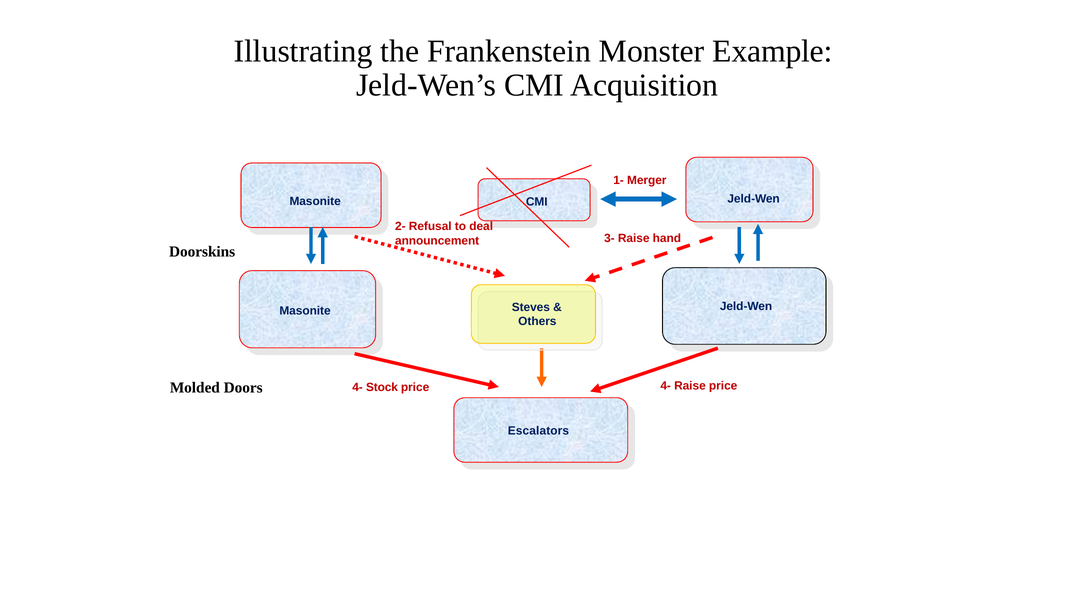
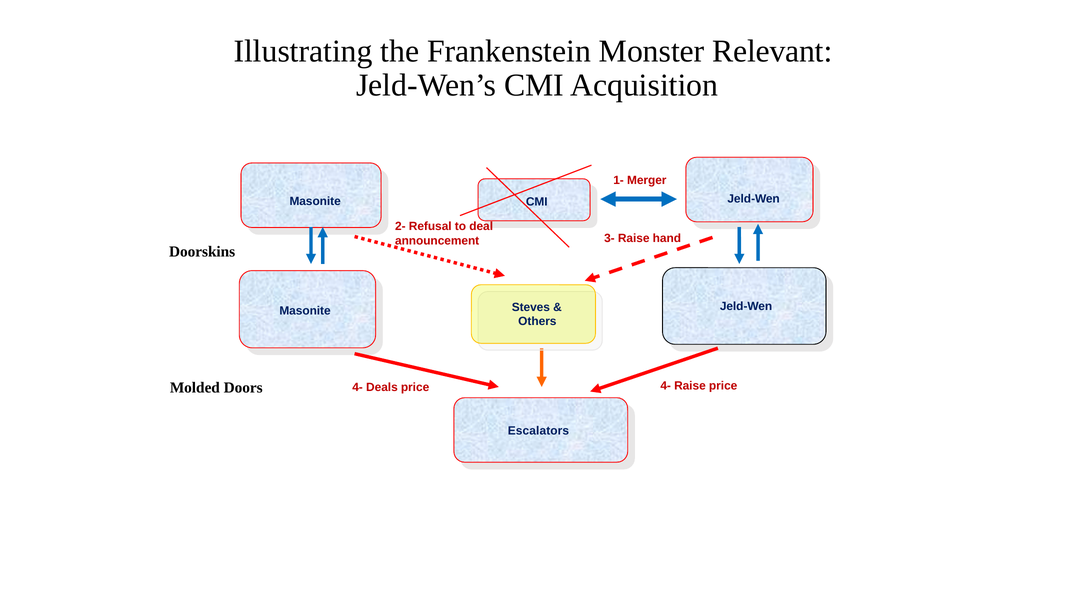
Example: Example -> Relevant (772, 51)
Stock: Stock -> Deals (382, 387)
